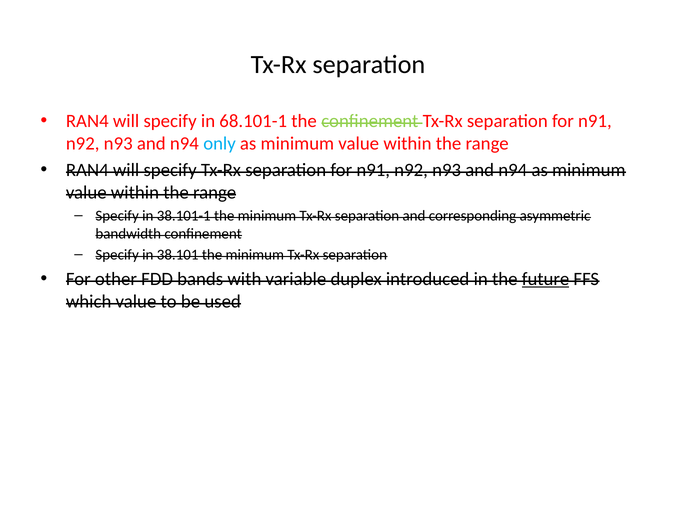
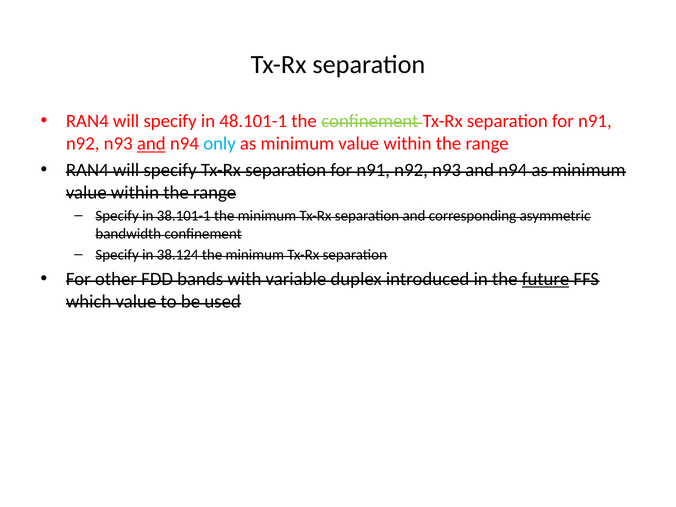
68.101-1: 68.101-1 -> 48.101-1 (253, 121)
and underline: none -> present (151, 144)
38.101: 38.101 -> 38.124 (178, 255)
